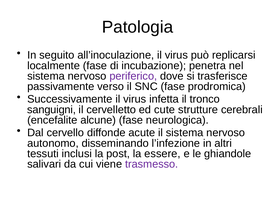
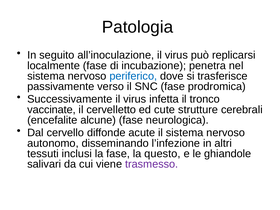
periferico colour: purple -> blue (133, 76)
sanguigni: sanguigni -> vaccinate (51, 110)
la post: post -> fase (118, 154)
essere: essere -> questo (162, 154)
